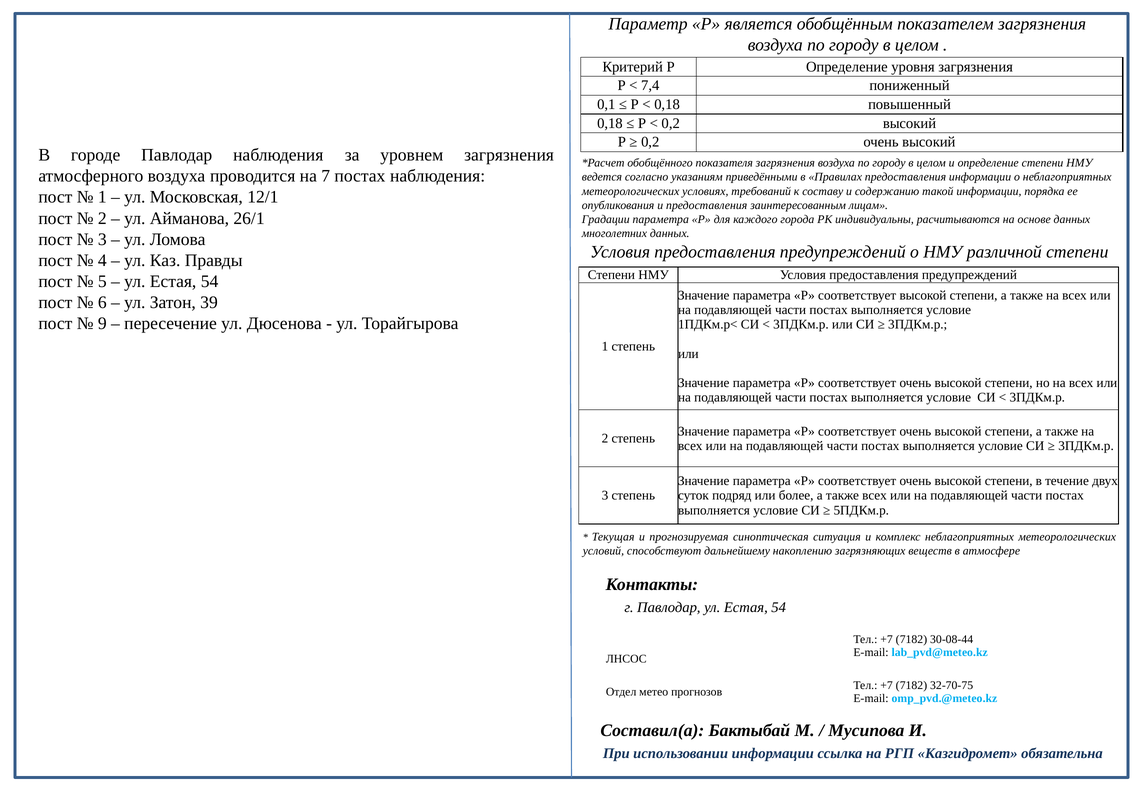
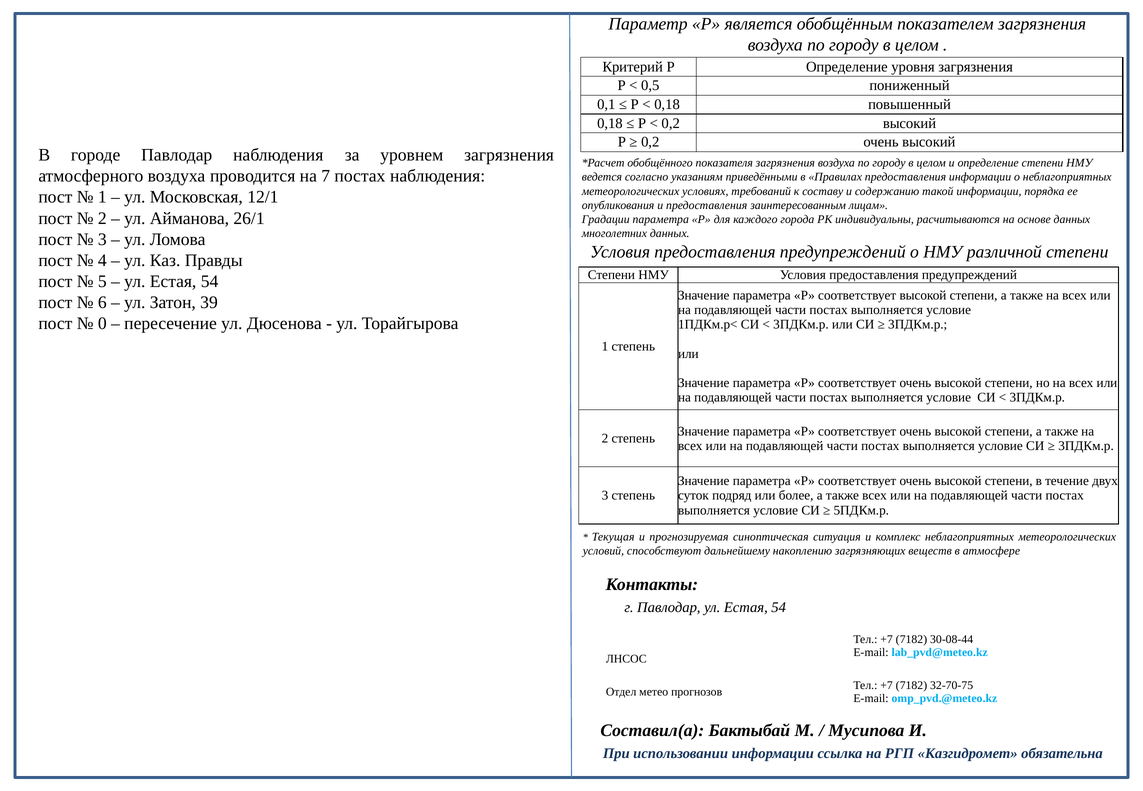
7,4: 7,4 -> 0,5 (650, 86)
9: 9 -> 0 (102, 324)
